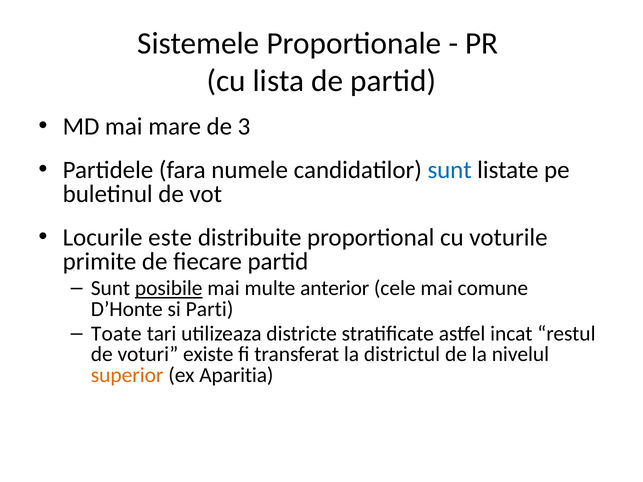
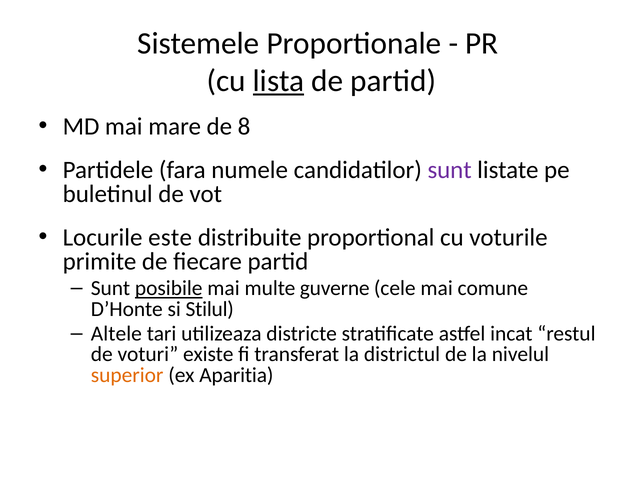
lista underline: none -> present (279, 81)
3: 3 -> 8 (244, 127)
sunt colour: blue -> purple (450, 170)
anterior: anterior -> guverne (335, 289)
Parti: Parti -> Stilul (210, 309)
Toate: Toate -> Altele (116, 334)
